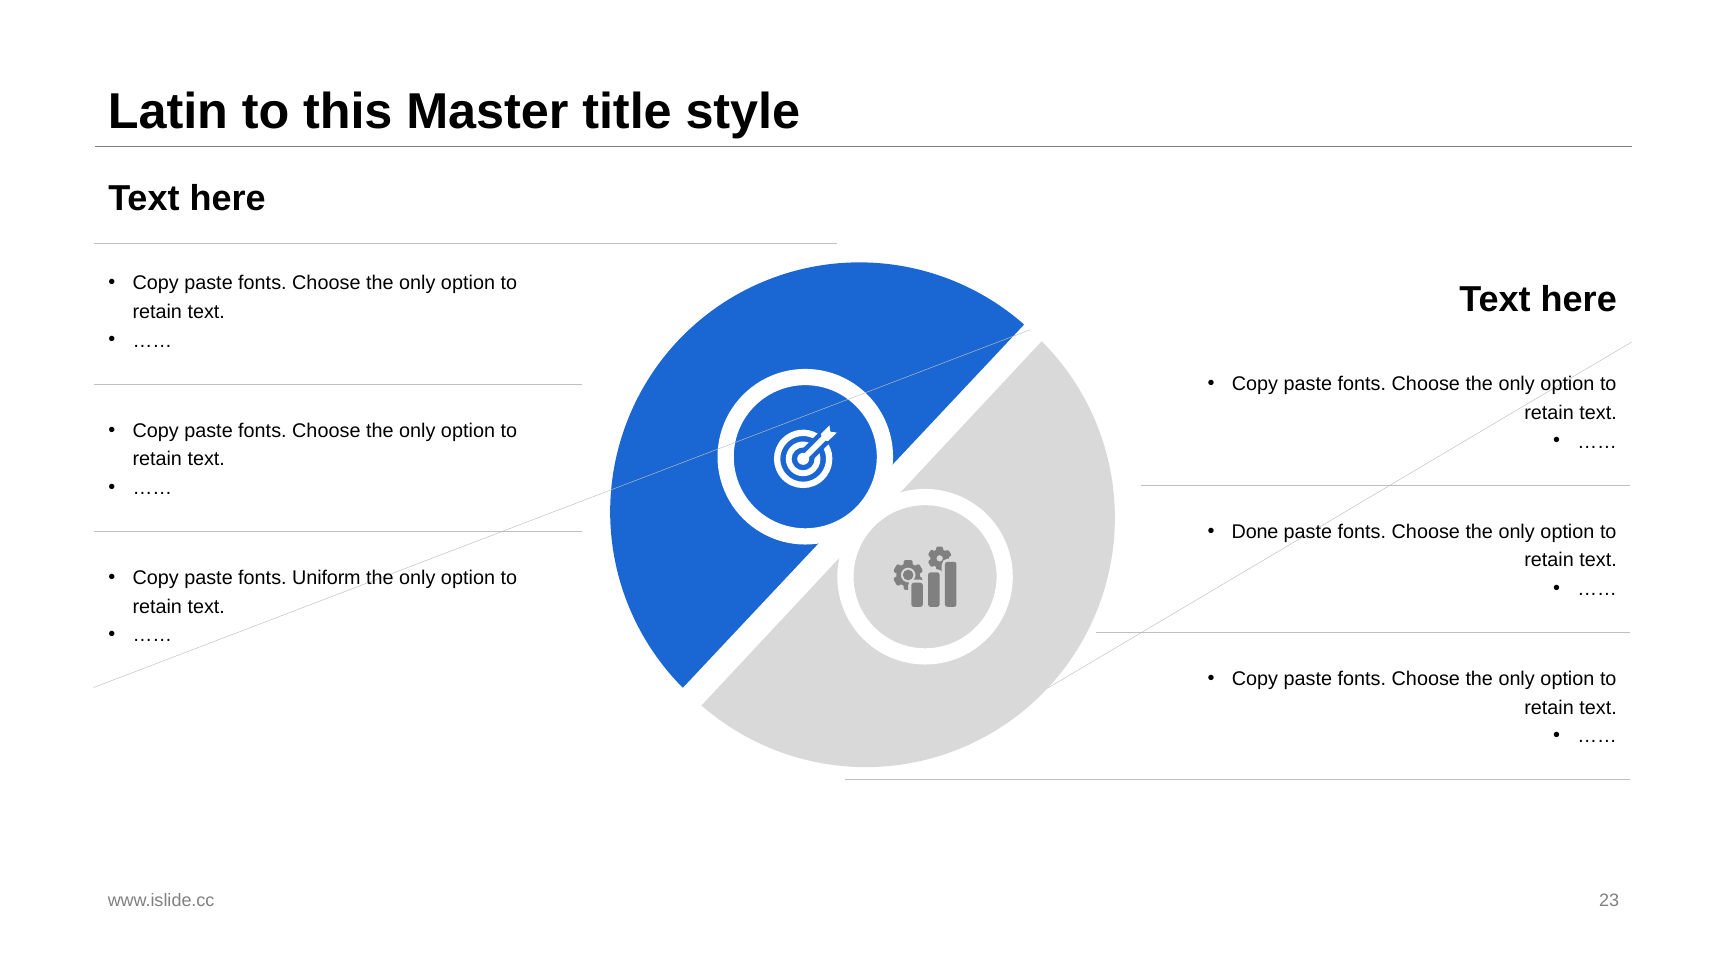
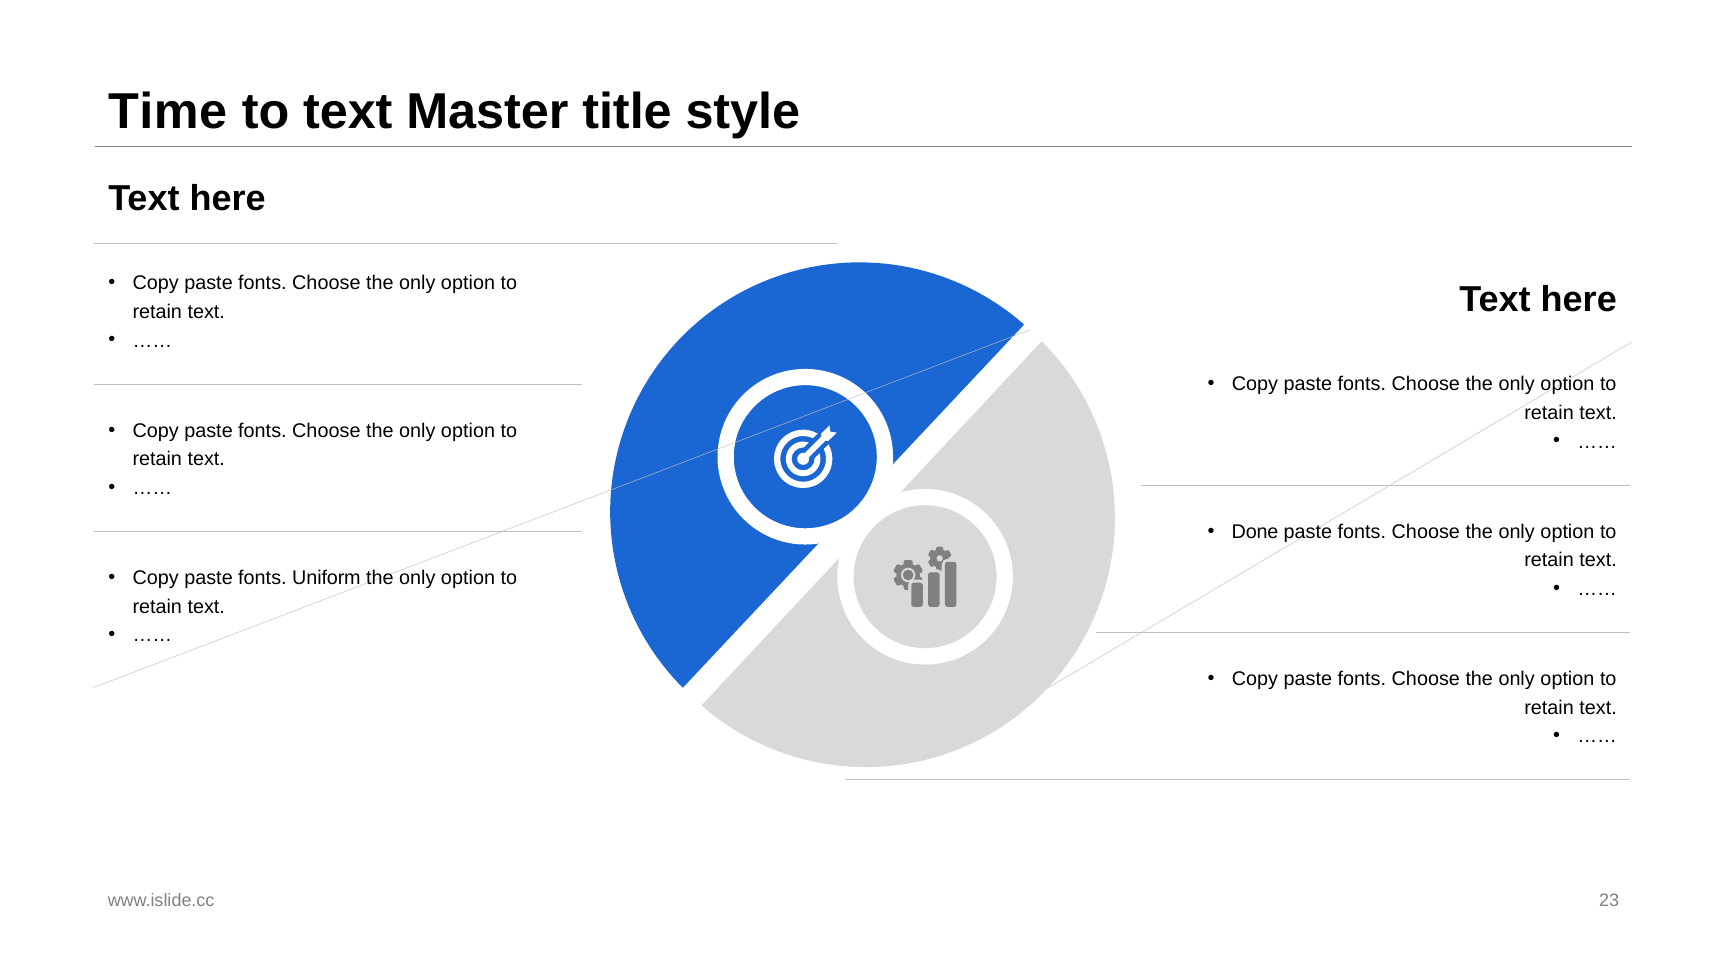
Latin: Latin -> Time (168, 112)
to this: this -> text (348, 112)
